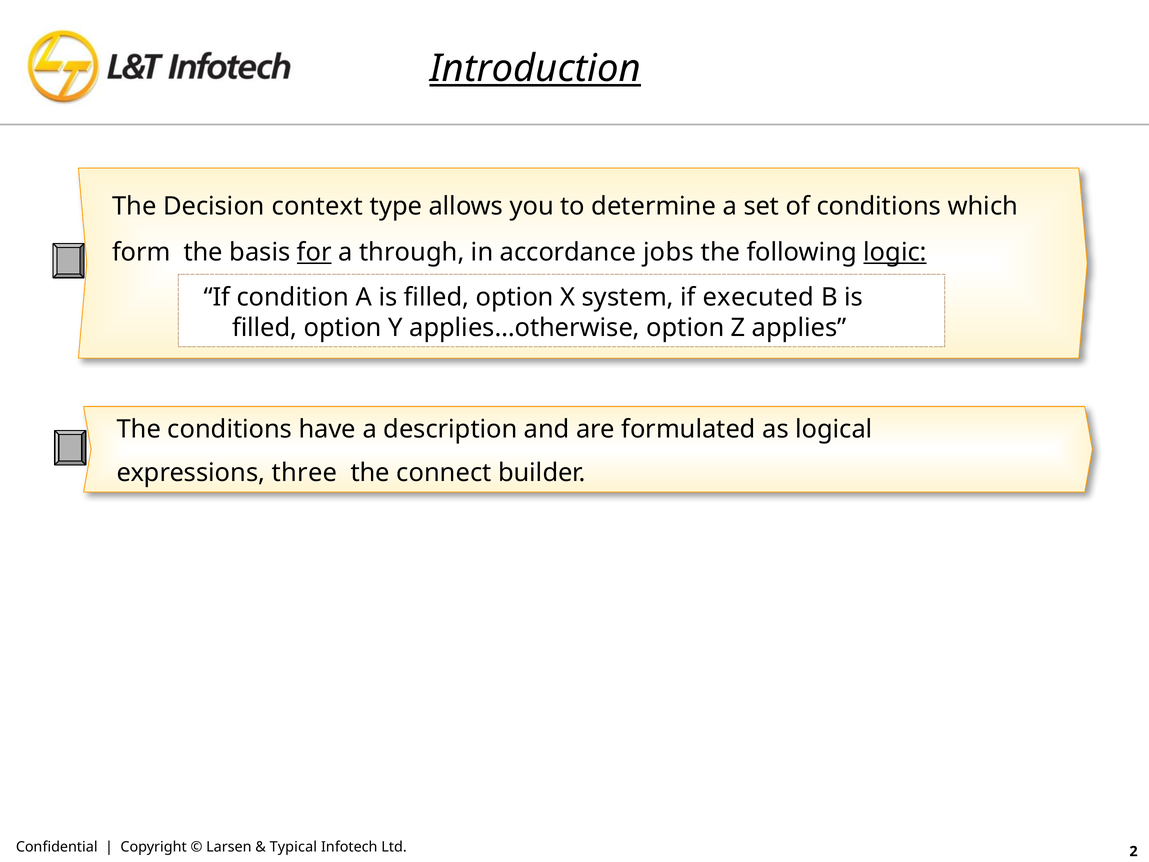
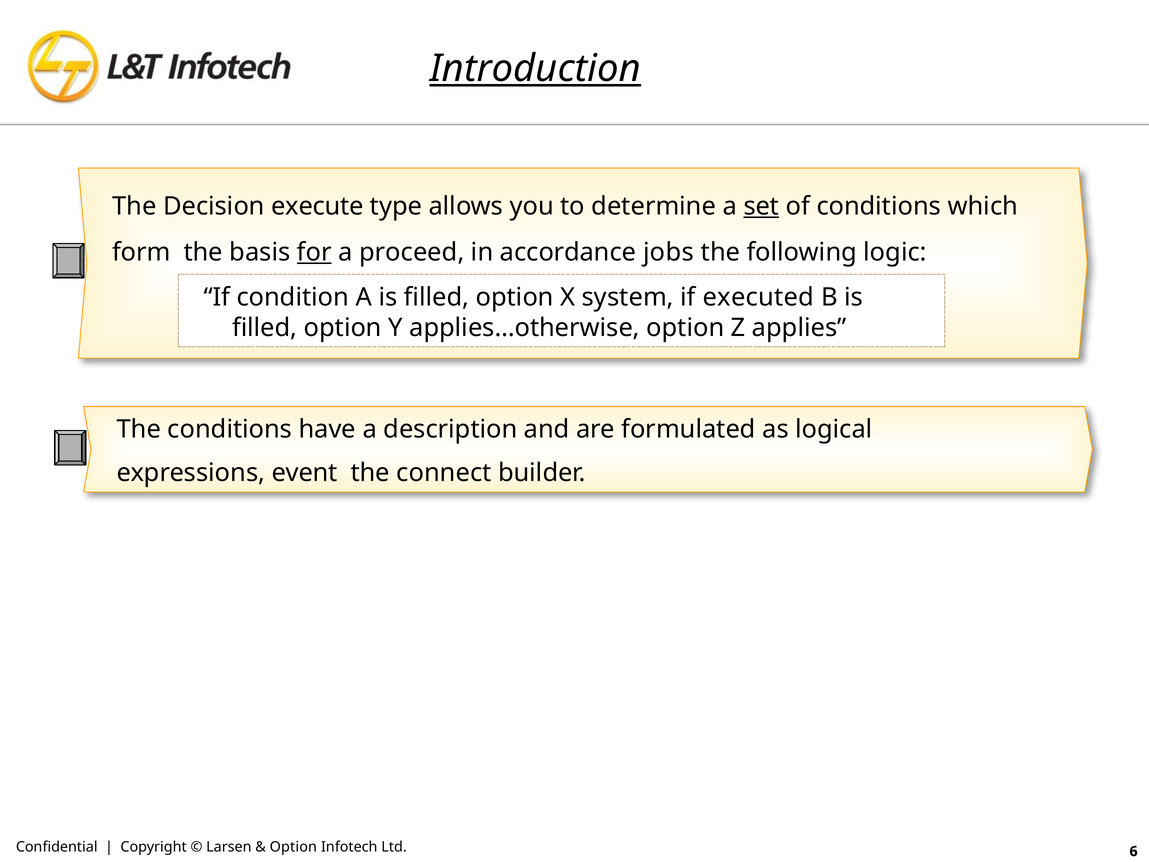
context: context -> execute (317, 206)
set underline: none -> present (761, 206)
through: through -> proceed (412, 252)
logic underline: present -> none (895, 252)
three: three -> event (305, 473)
Typical: Typical -> Option (293, 847)
2: 2 -> 6 (1134, 851)
